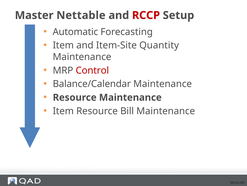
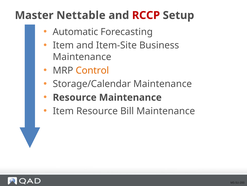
Quantity: Quantity -> Business (159, 45)
Control colour: red -> orange (92, 70)
Balance/Calendar: Balance/Calendar -> Storage/Calendar (92, 84)
